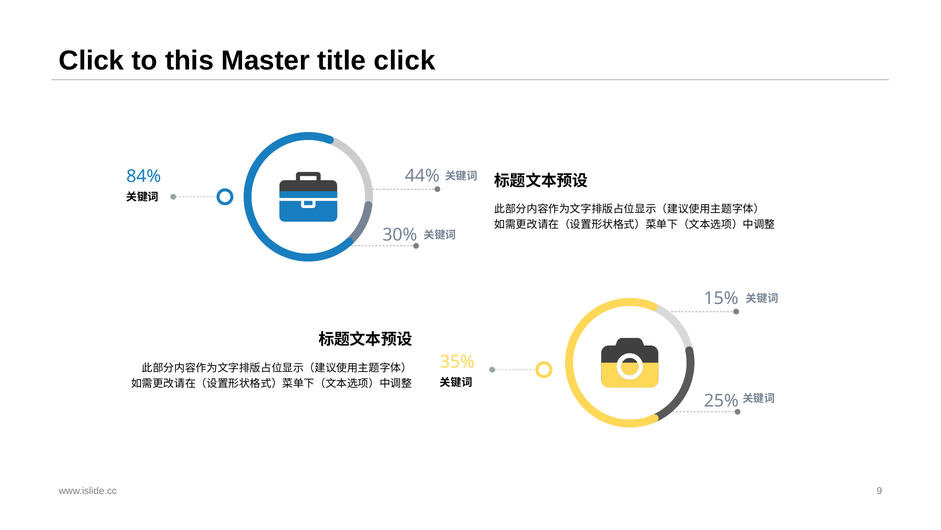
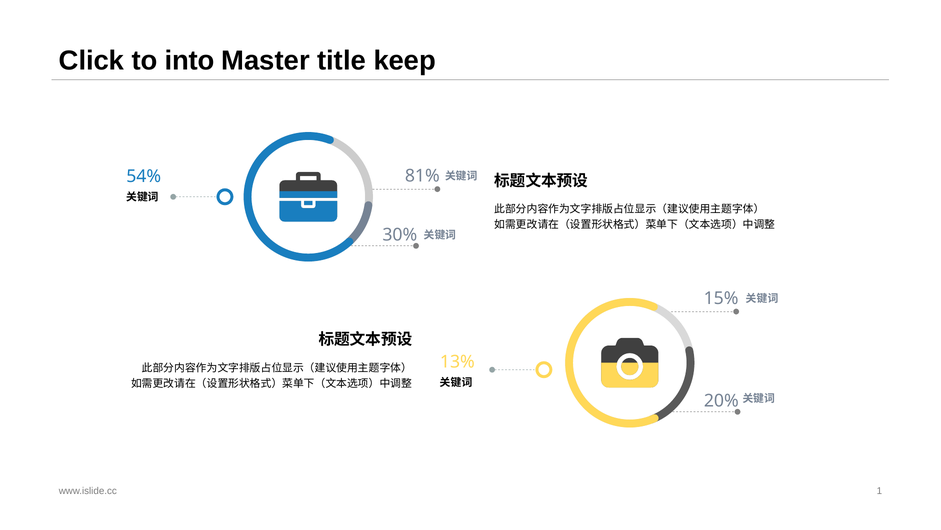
this: this -> into (190, 61)
title click: click -> keep (405, 61)
44%: 44% -> 81% (422, 176)
84%: 84% -> 54% (144, 176)
35%: 35% -> 13% (457, 361)
25%: 25% -> 20% (721, 400)
9: 9 -> 1 (879, 490)
